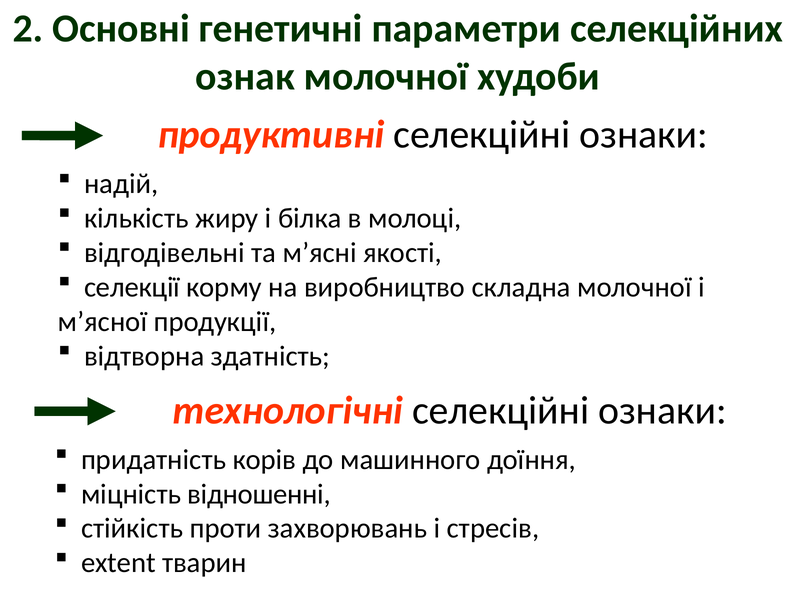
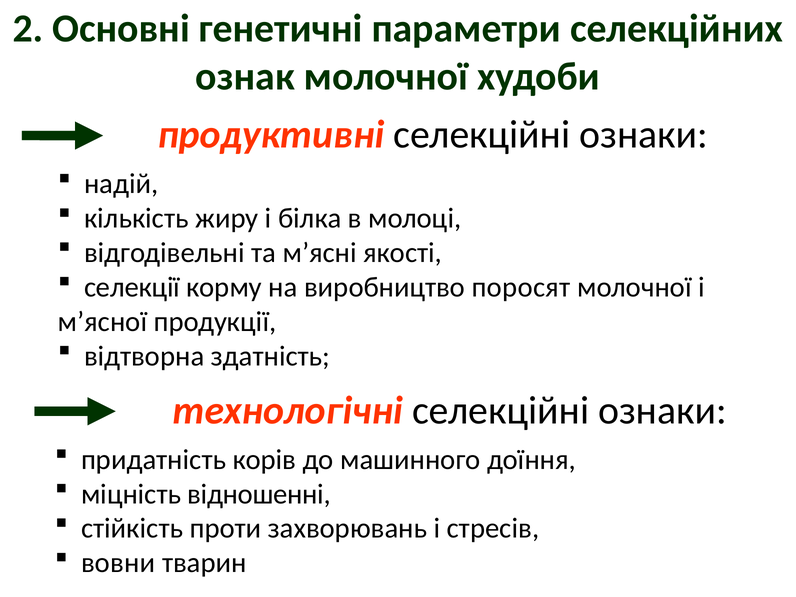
складна: складна -> поросят (521, 287)
extent: extent -> вовни (118, 563)
